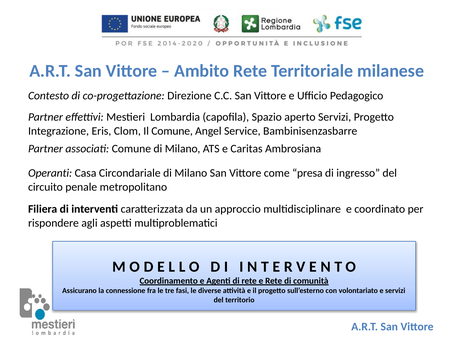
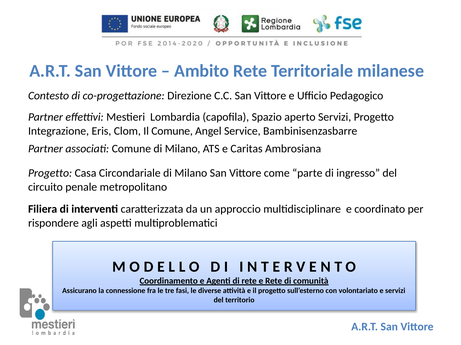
Operanti: Operanti -> Progetto (50, 173)
presa: presa -> parte (307, 173)
